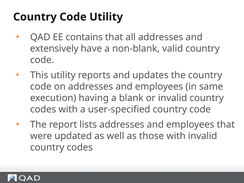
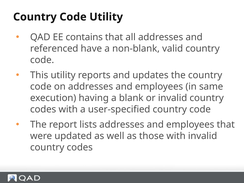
extensively: extensively -> referenced (54, 49)
